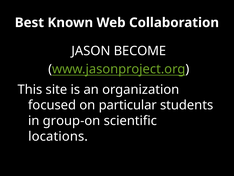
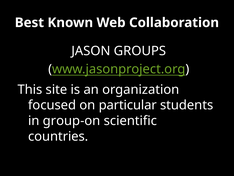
BECOME: BECOME -> GROUPS (140, 51)
locations: locations -> countries (58, 136)
